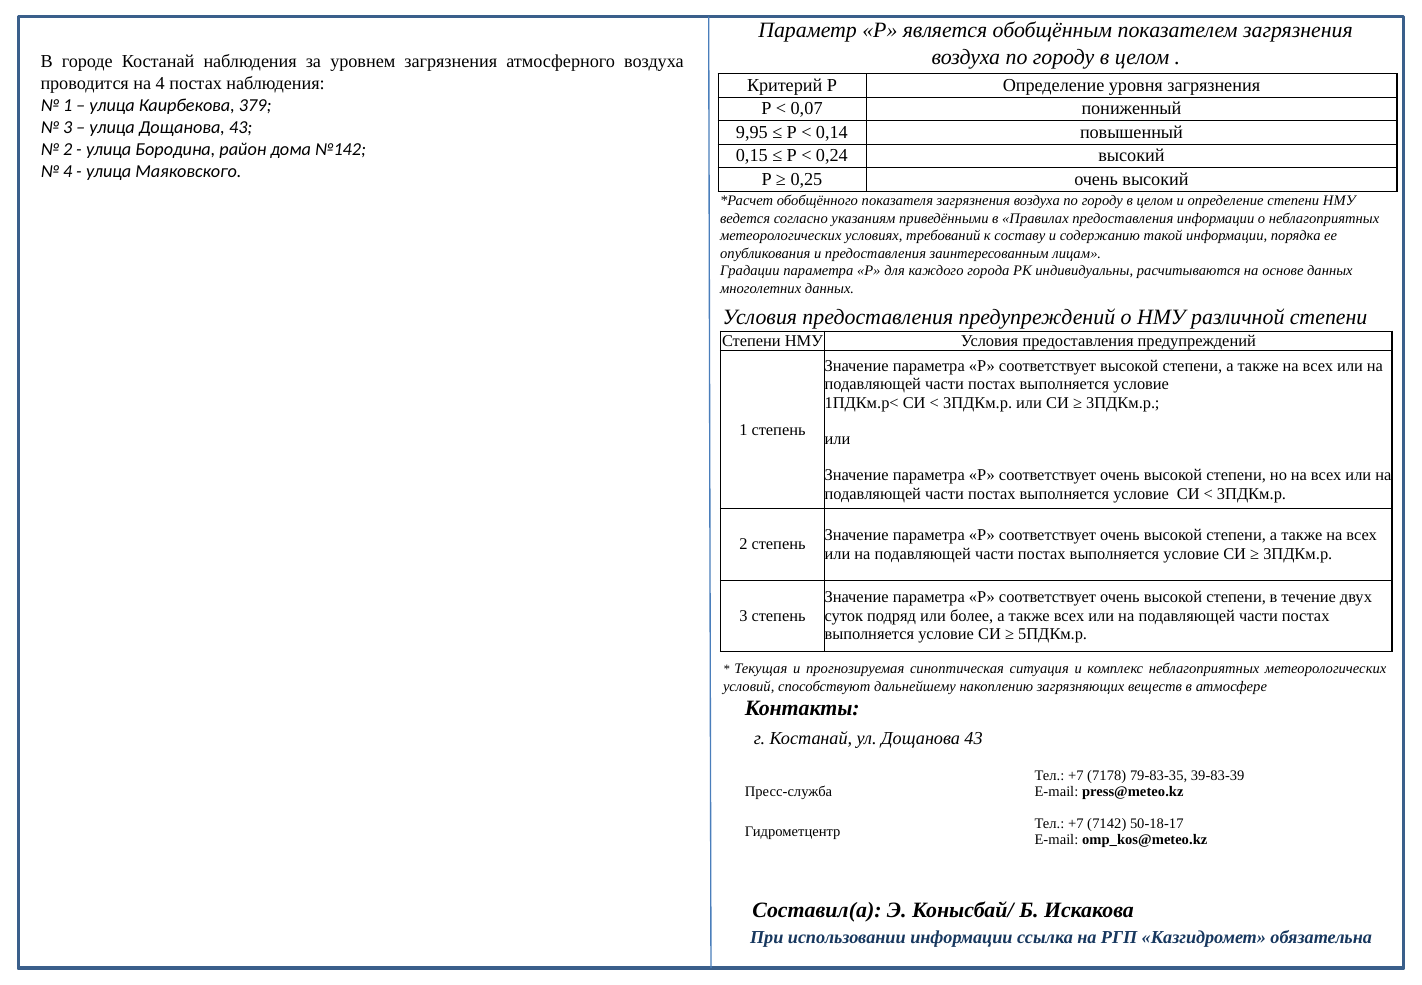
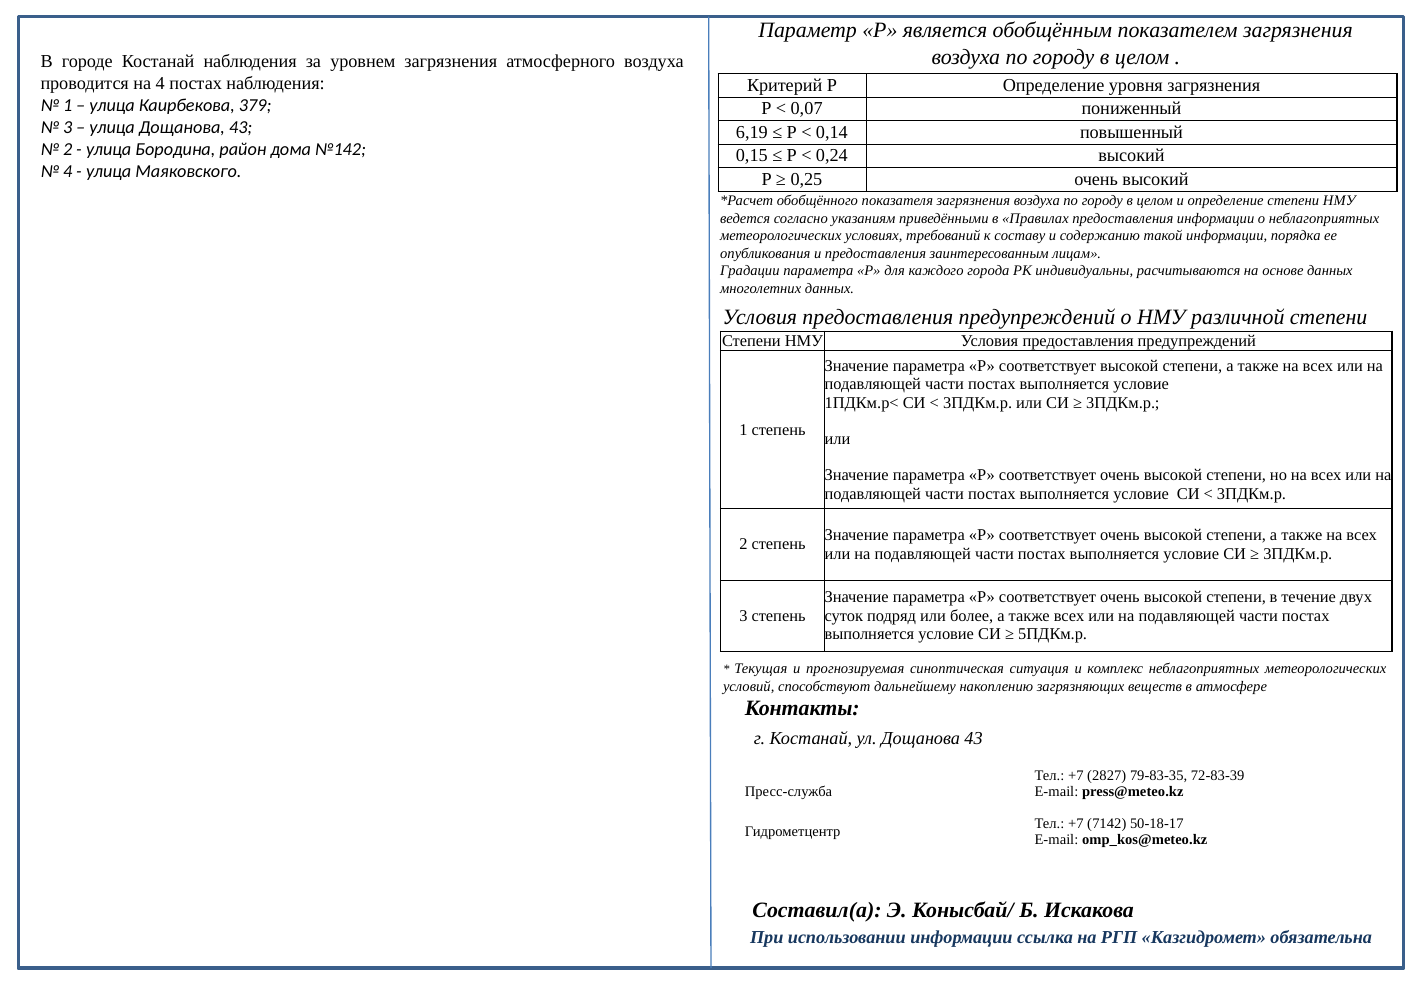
9,95: 9,95 -> 6,19 (752, 132)
7178: 7178 -> 2827 (1107, 775)
39-83-39: 39-83-39 -> 72-83-39 (1218, 775)
